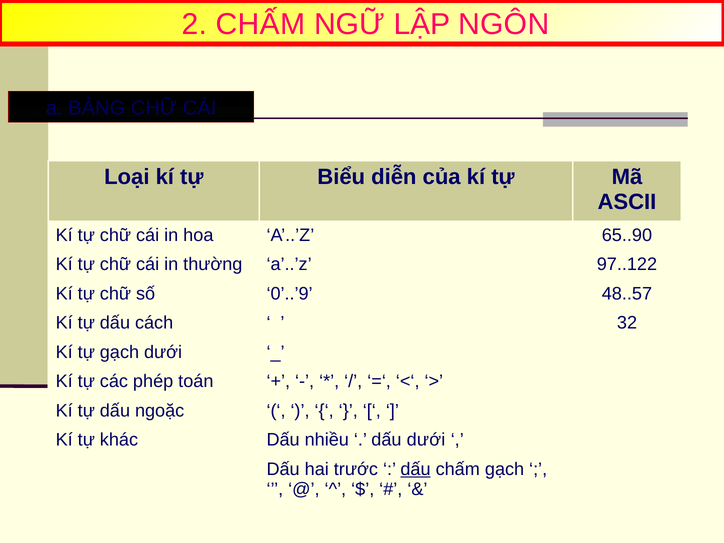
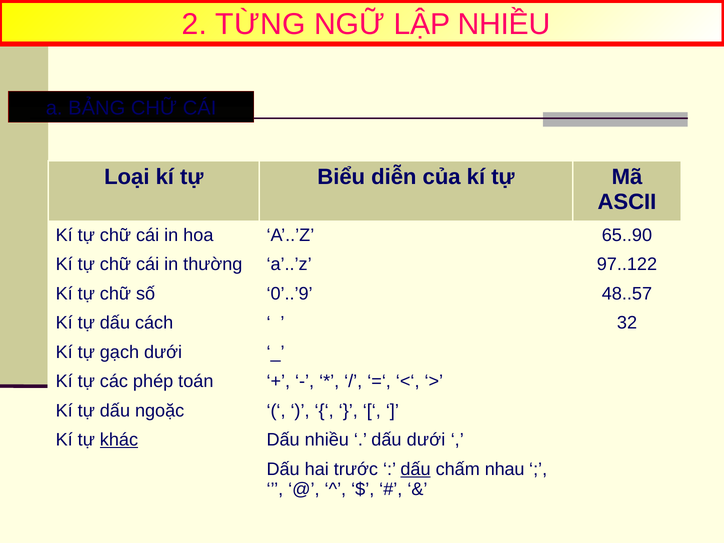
2 CHẤM: CHẤM -> TỪNG (261, 24)
LẬP NGÔN: NGÔN -> NHIỀU (504, 24)
khác underline: none -> present (119, 440)
chấm gạch: gạch -> nhau (505, 469)
